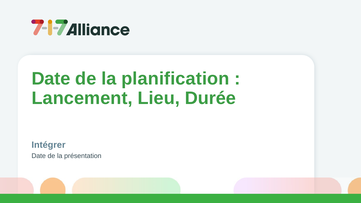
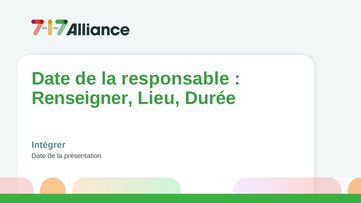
planification: planification -> responsable (175, 79)
Lancement: Lancement -> Renseigner (82, 98)
